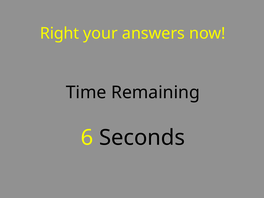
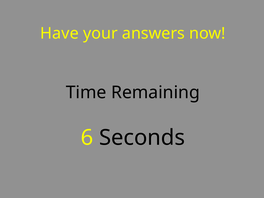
Right: Right -> Have (59, 33)
